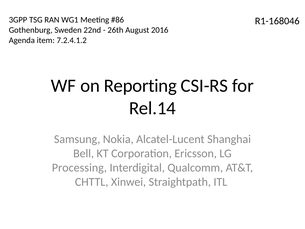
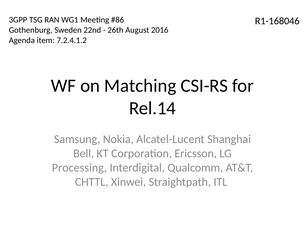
Reporting: Reporting -> Matching (140, 86)
